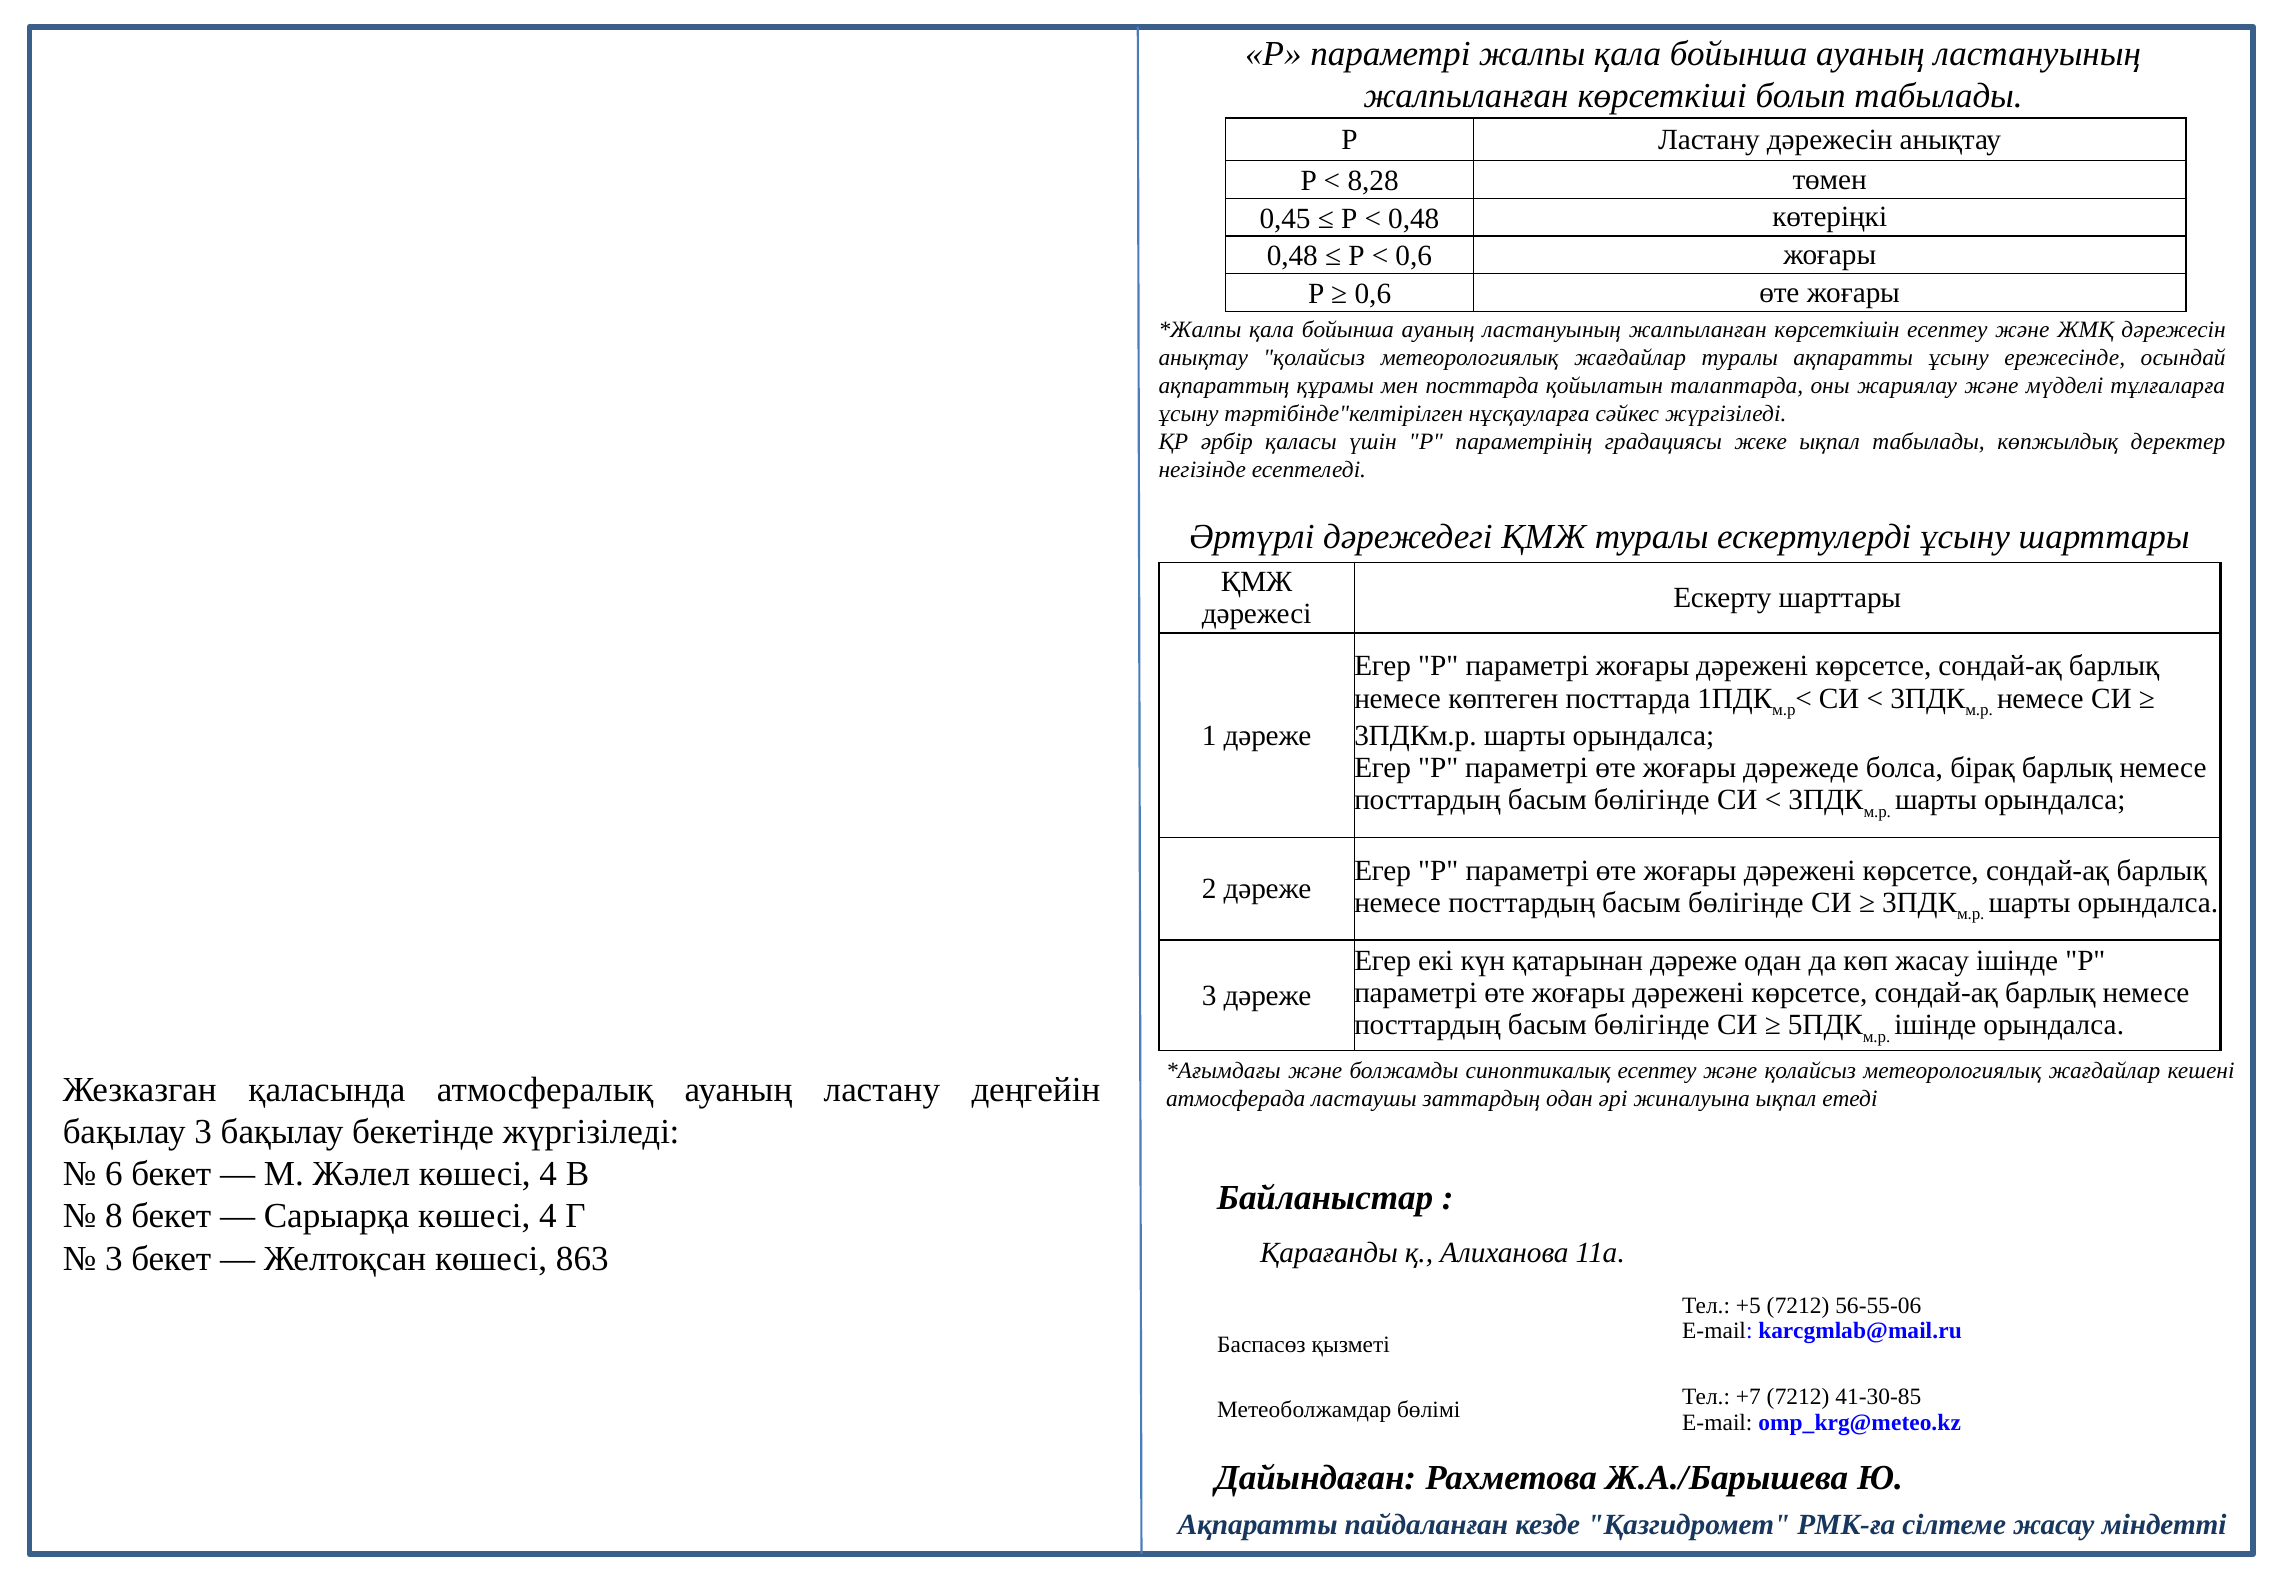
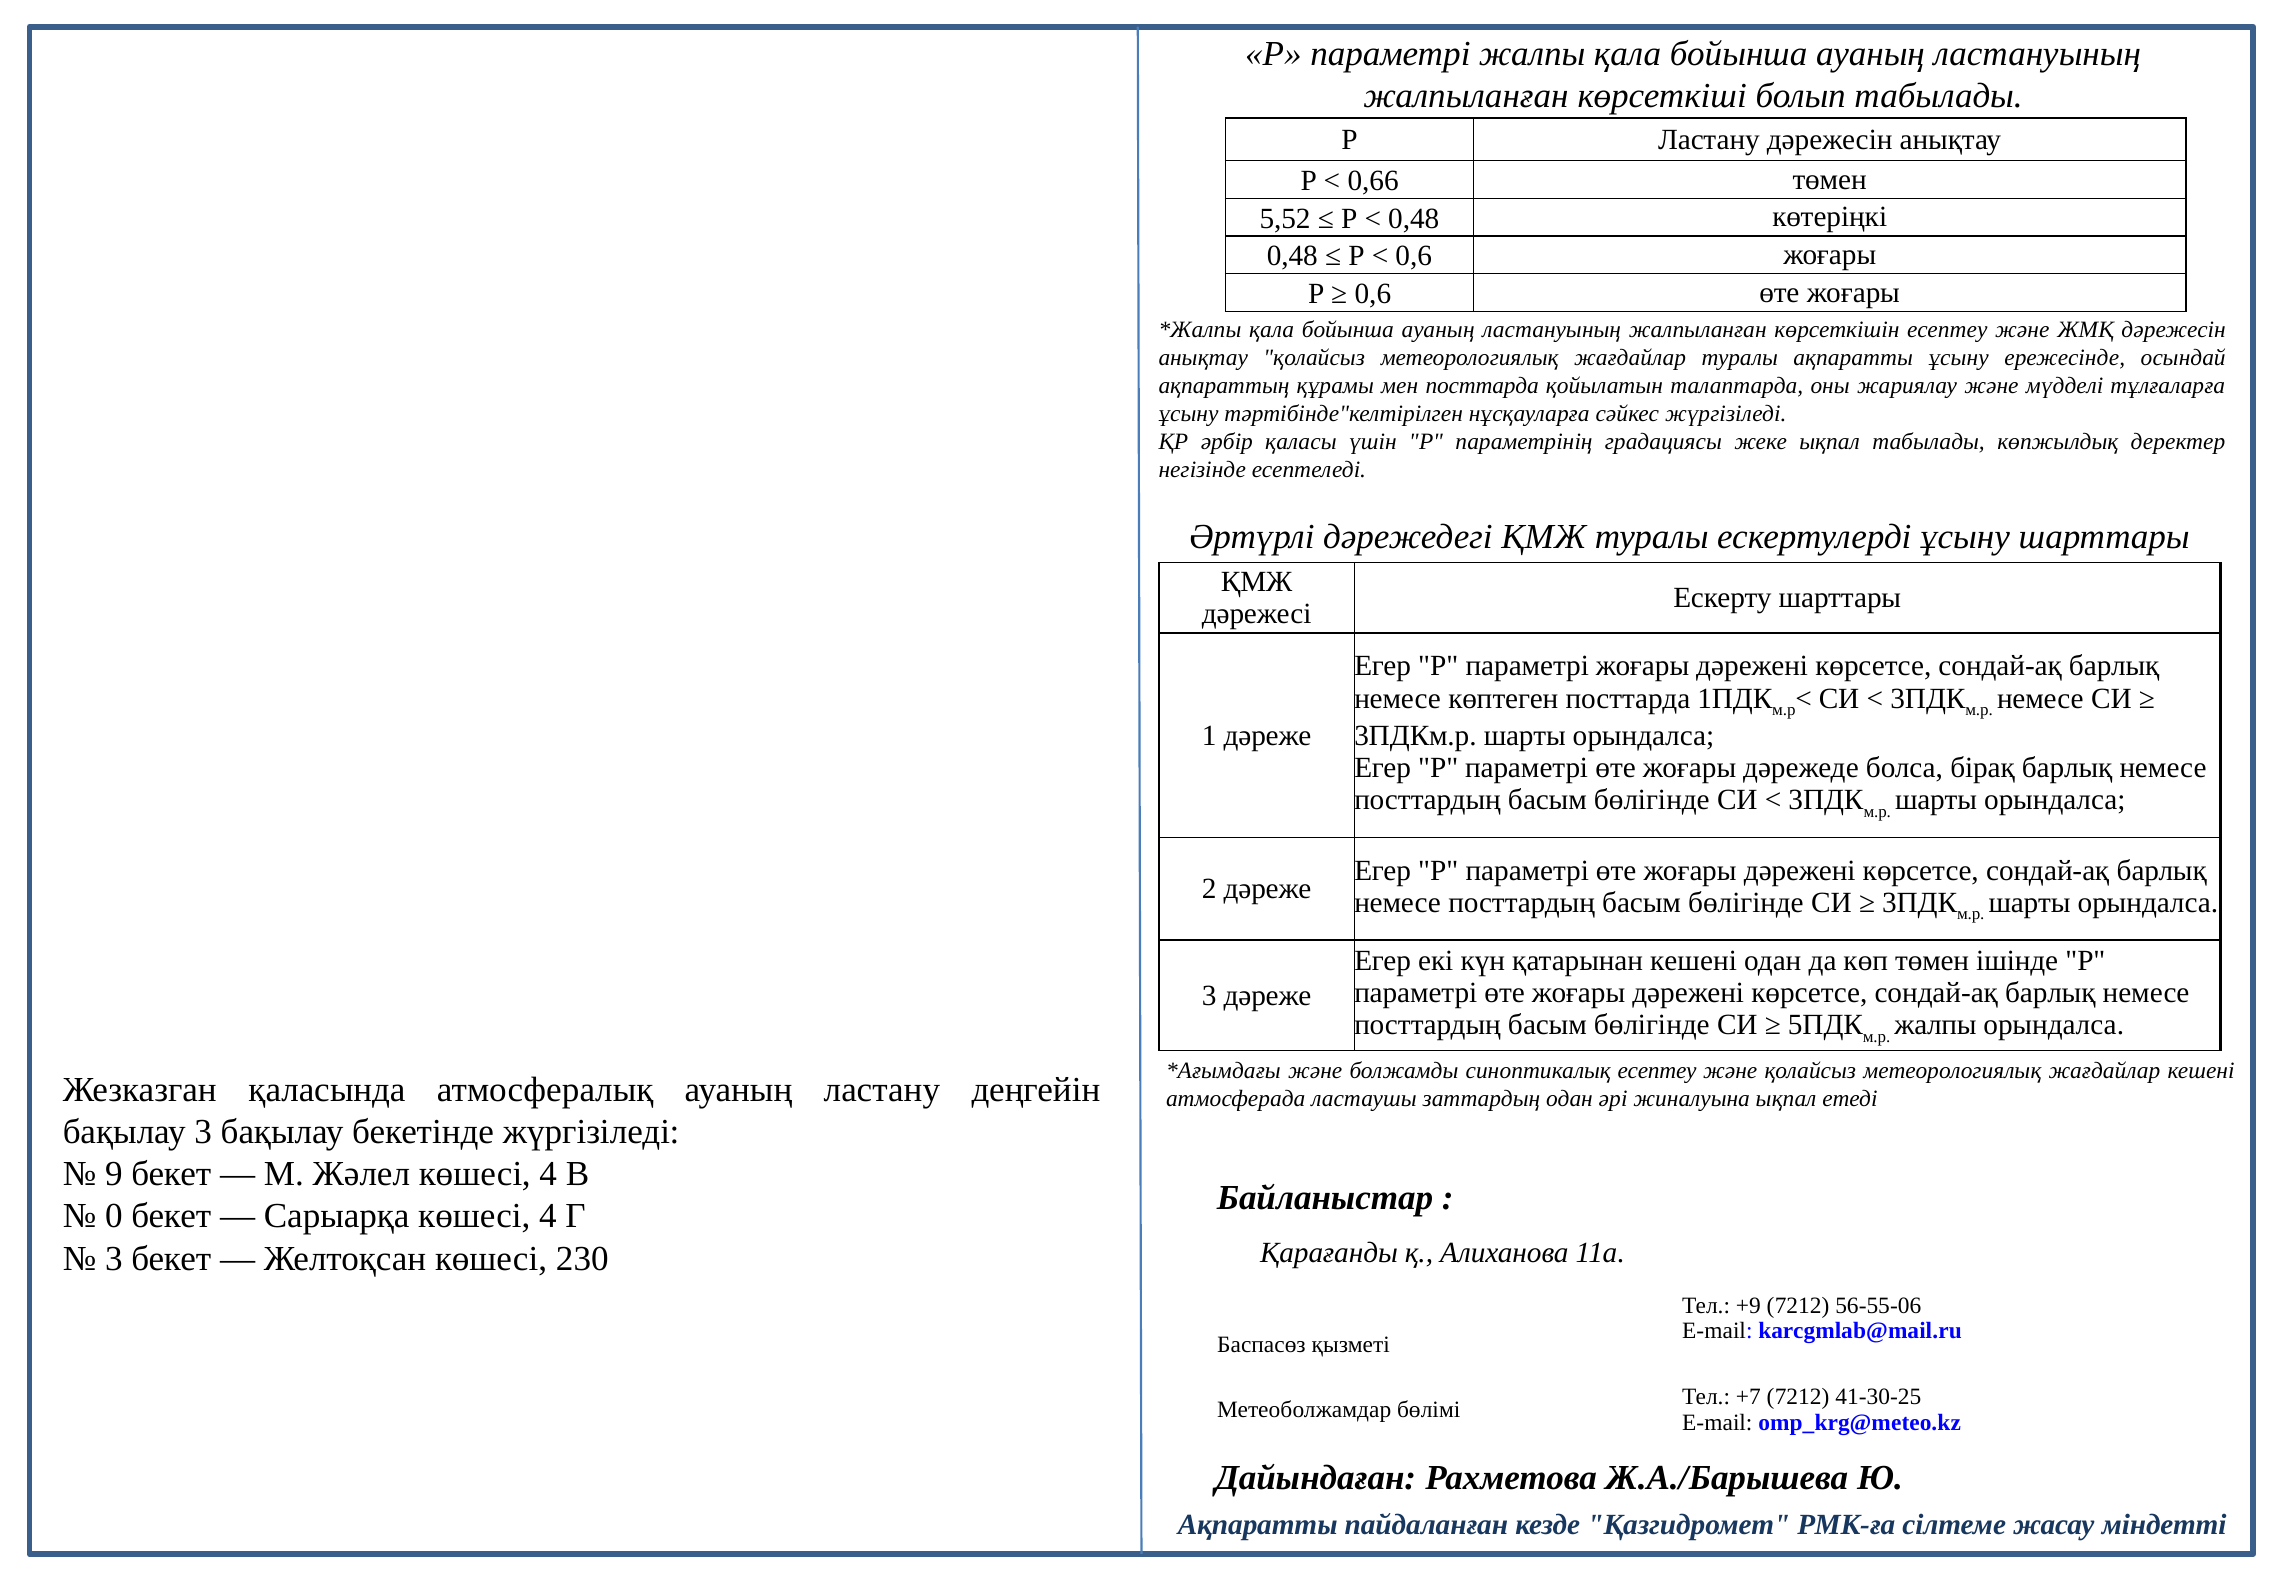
8,28: 8,28 -> 0,66 (1373, 181)
0,45: 0,45 -> 5,52 (1285, 218)
қатарынан дәреже: дәреже -> кешені (1694, 960)
көп жасау: жасау -> төмен (1932, 960)
ішінде: ішінде -> жалпы (1936, 1025)
6: 6 -> 9 (114, 1174)
8: 8 -> 0 (114, 1216)
863: 863 -> 230 (582, 1258)
+5: +5 -> +9 (1748, 1305)
41-30-85: 41-30-85 -> 41-30-25 (1878, 1396)
